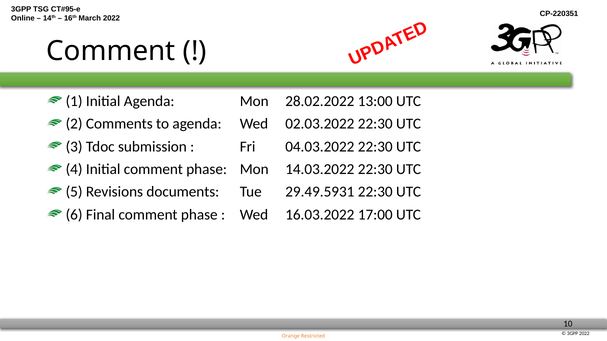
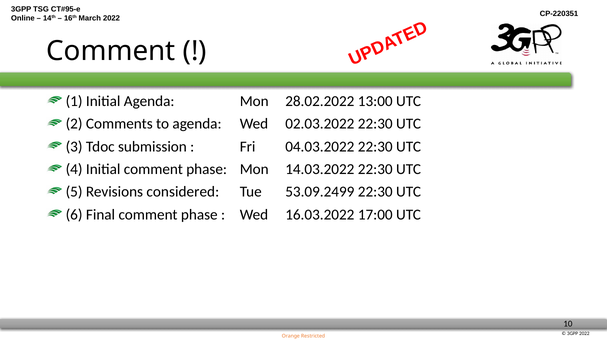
documents: documents -> considered (183, 192)
29.49.5931: 29.49.5931 -> 53.09.2499 (320, 192)
